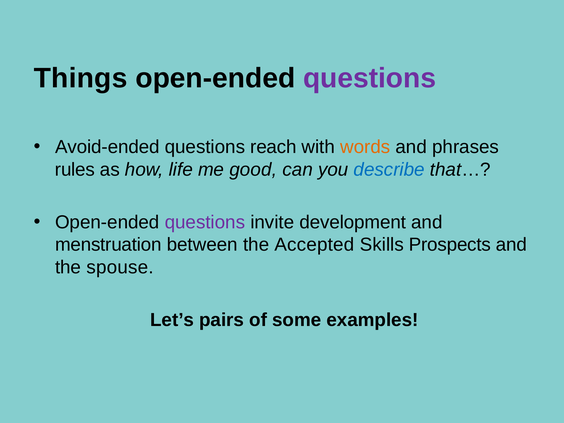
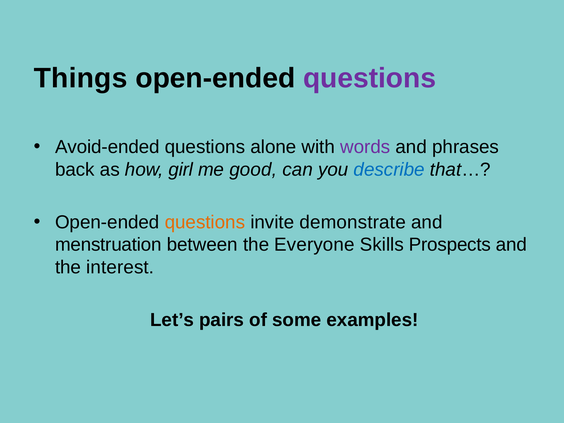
reach: reach -> alone (273, 147)
words colour: orange -> purple (365, 147)
rules: rules -> back (75, 170)
life: life -> girl (181, 170)
questions colour: purple -> orange (205, 222)
development: development -> demonstrate (353, 222)
Accepted: Accepted -> Everyone (314, 245)
spouse: spouse -> interest (120, 267)
